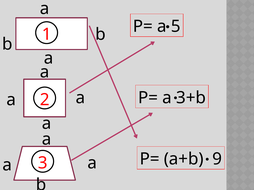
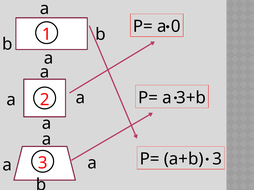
5: 5 -> 0 (176, 26)
а+b 9: 9 -> 3 (217, 159)
